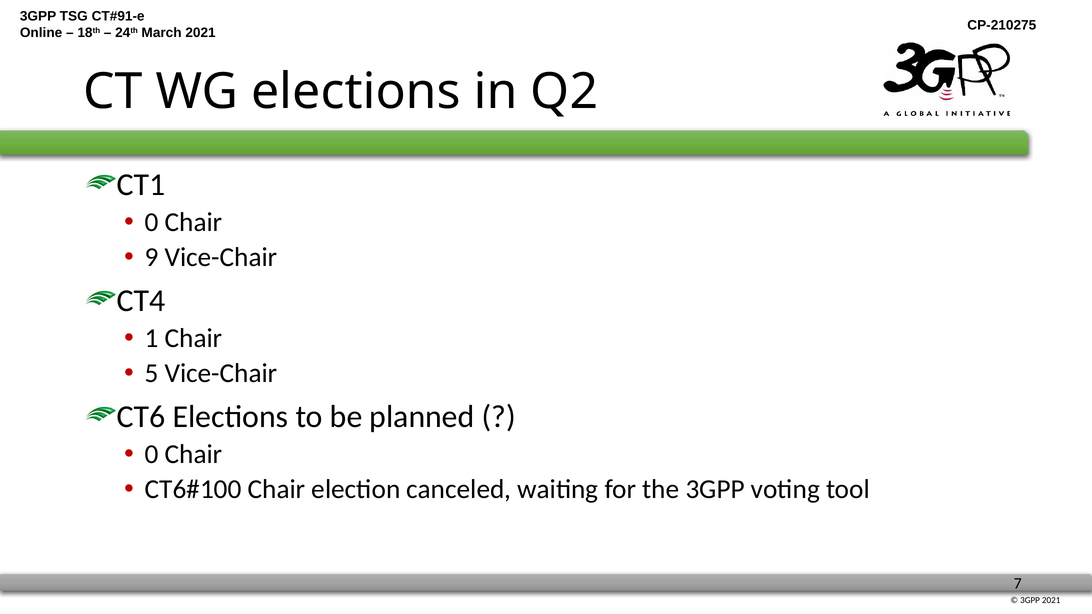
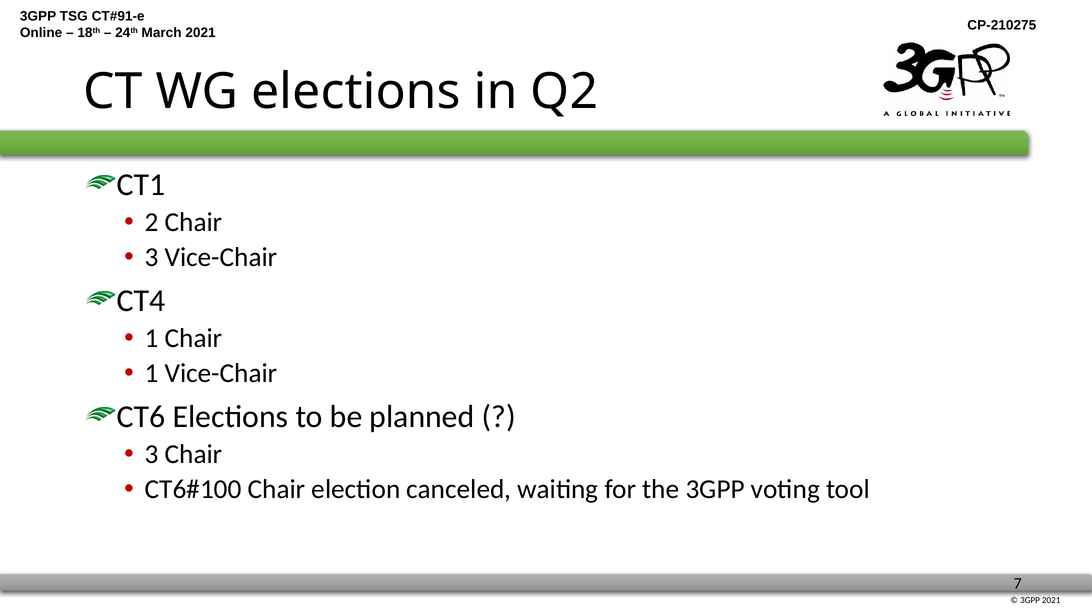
0: 0 -> 2 (152, 222)
9: 9 -> 3 (152, 257)
5: 5 -> 1 (152, 373)
0: 0 -> 3 (152, 454)
